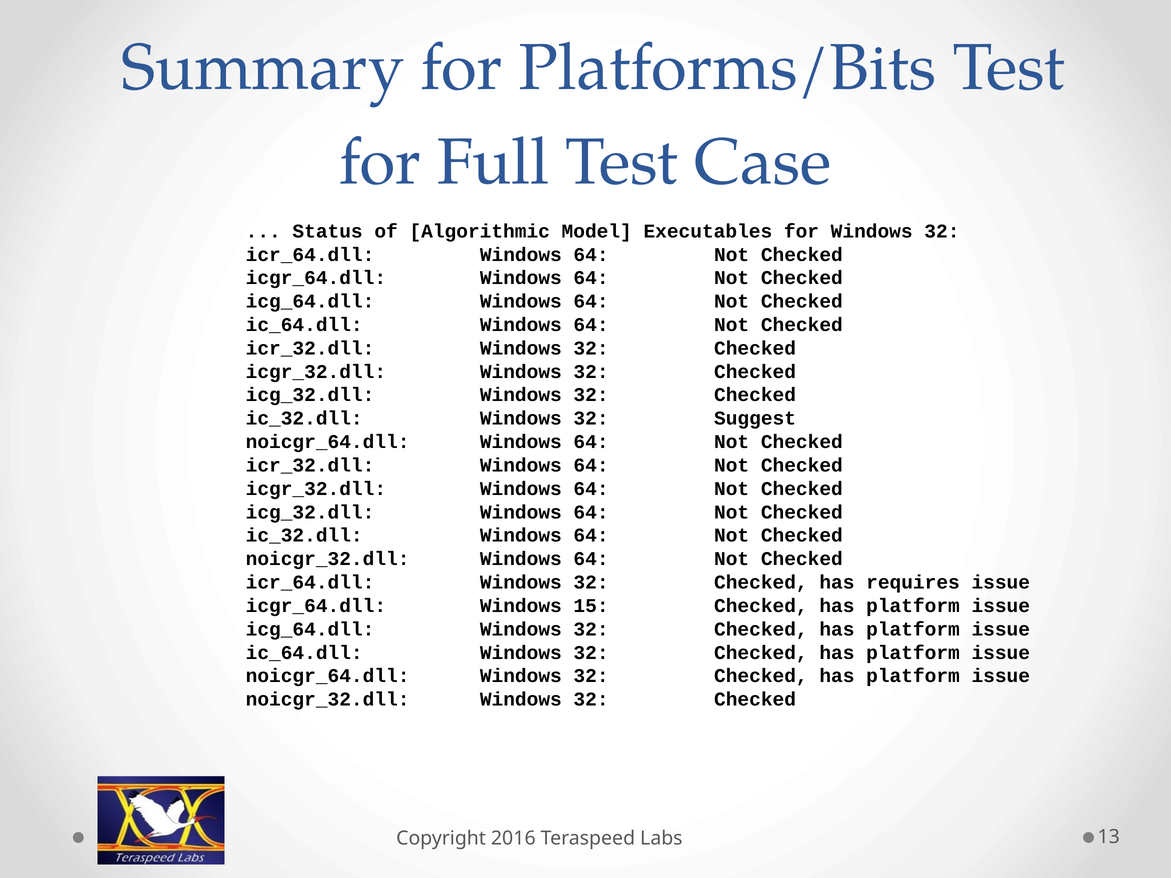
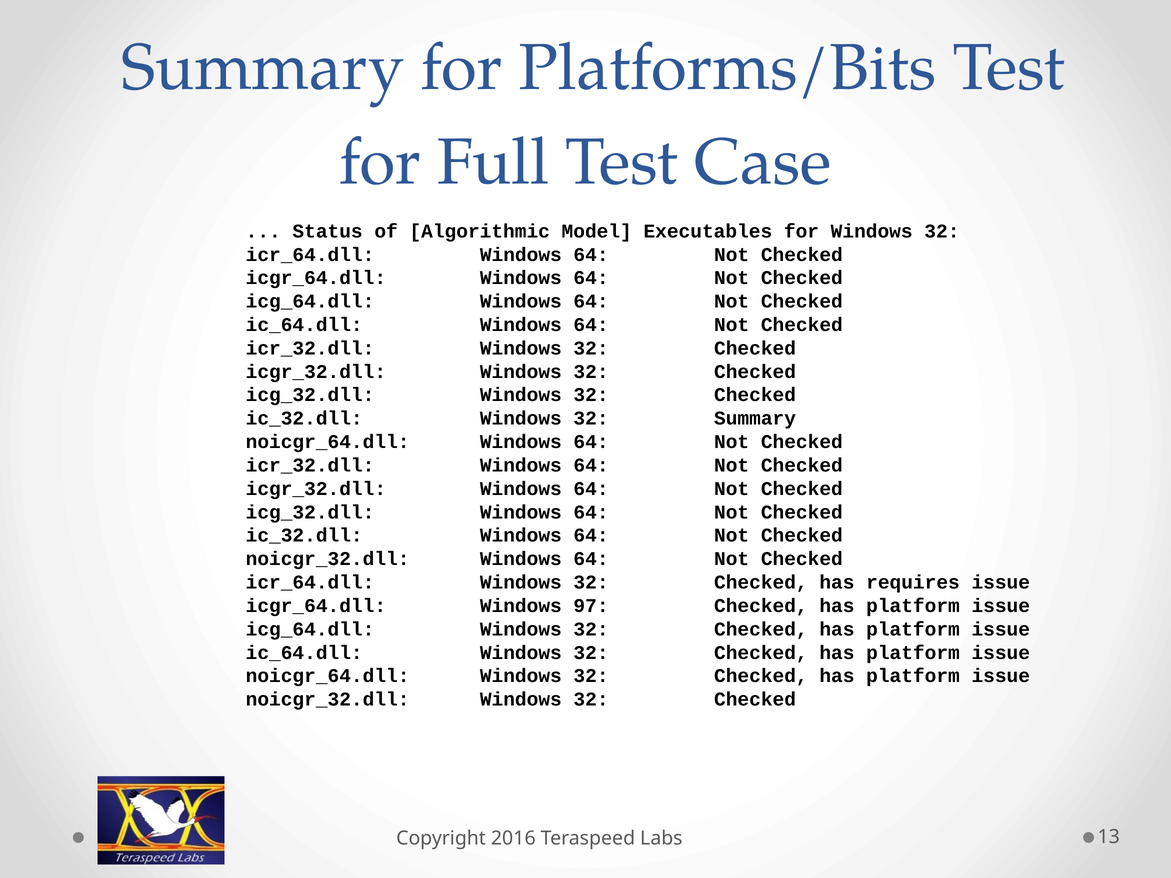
32 Suggest: Suggest -> Summary (755, 419)
15: 15 -> 97 (591, 606)
